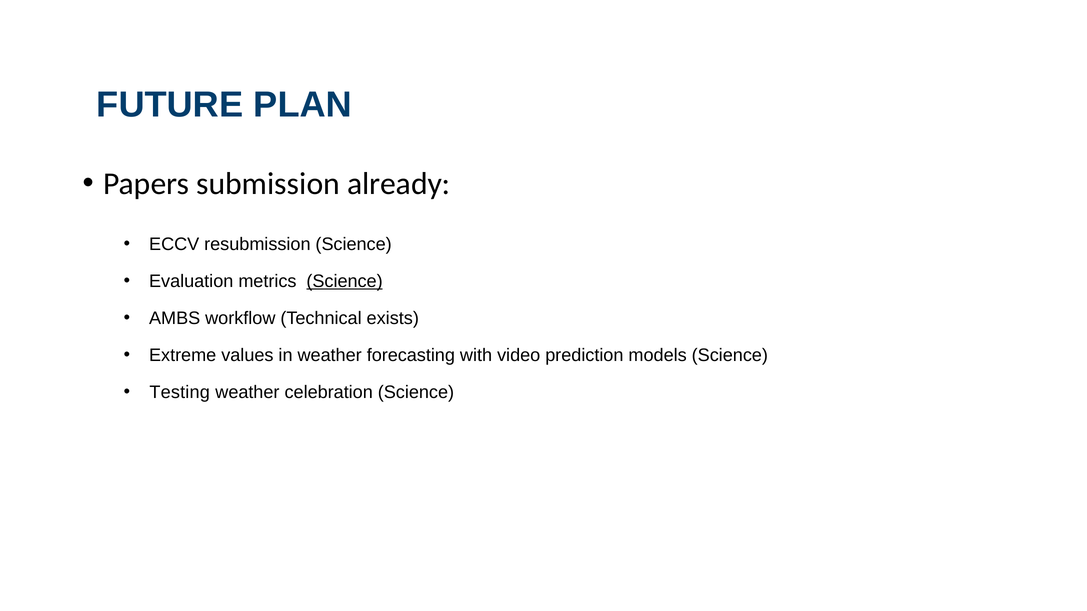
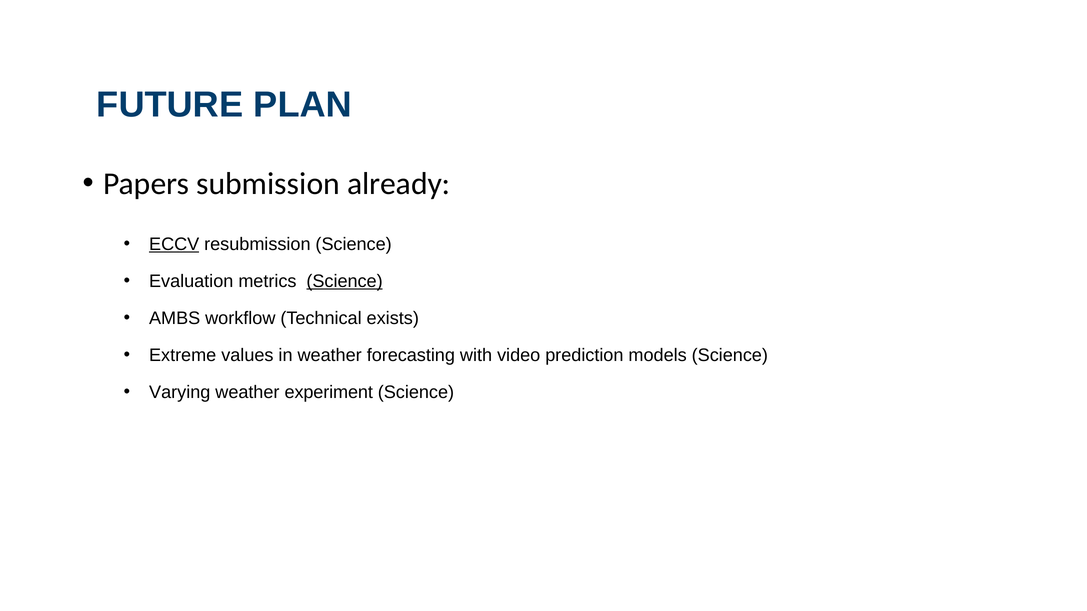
ECCV underline: none -> present (174, 244)
Testing: Testing -> Varying (180, 392)
celebration: celebration -> experiment (329, 392)
